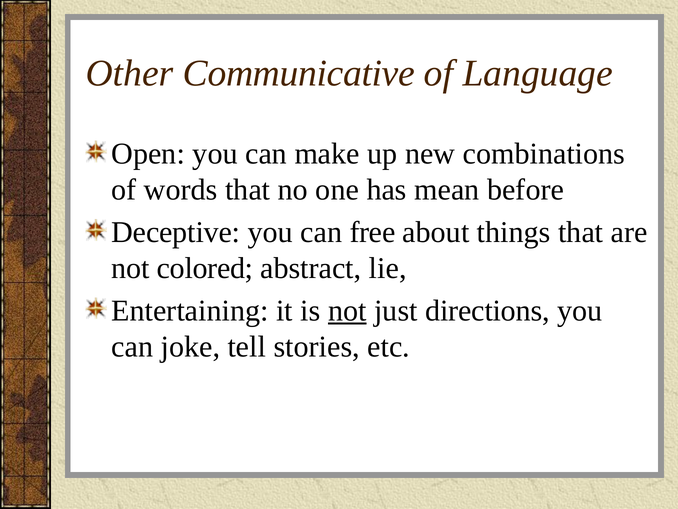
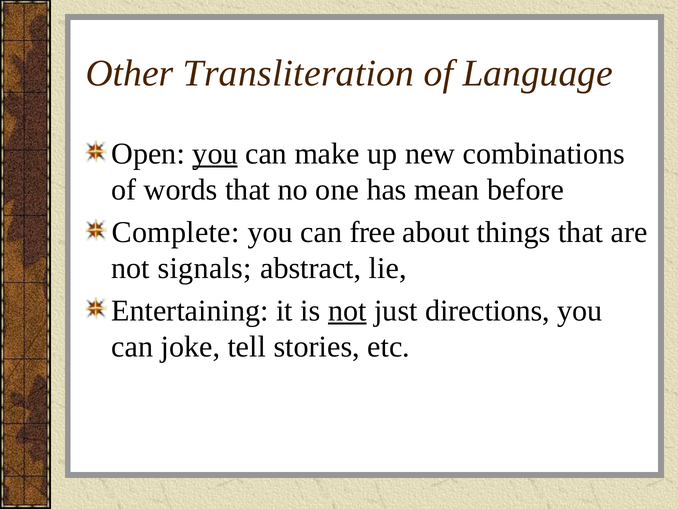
Communicative: Communicative -> Transliteration (299, 73)
you underline: none -> present (215, 154)
Deceptive: Deceptive -> Complete (176, 232)
colored: colored -> signals (205, 268)
